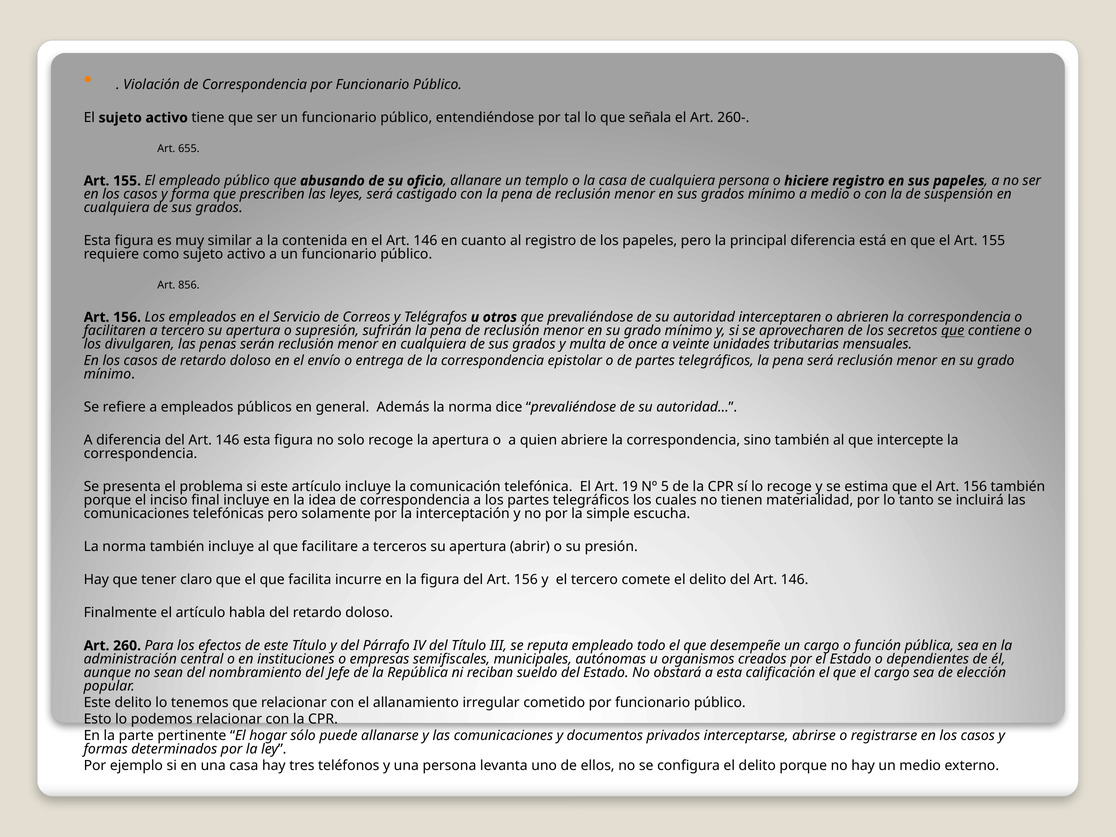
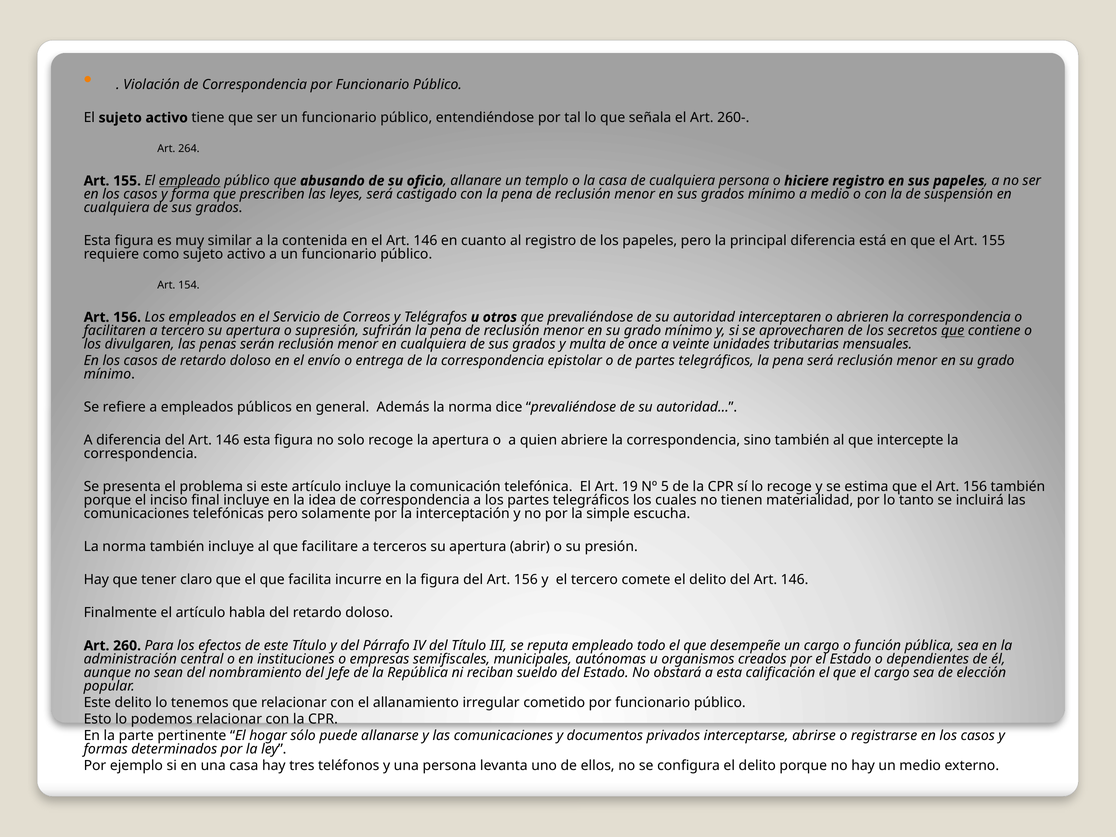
655: 655 -> 264 (189, 149)
empleado underline: none -> present (190, 181)
856: 856 -> 154 (189, 285)
